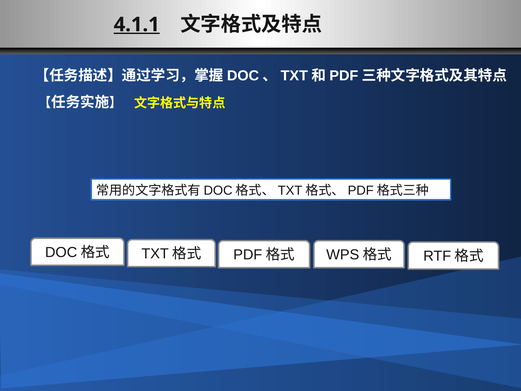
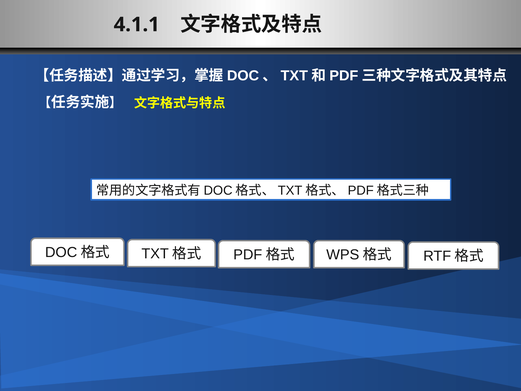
4.1.1 underline: present -> none (137, 25)
